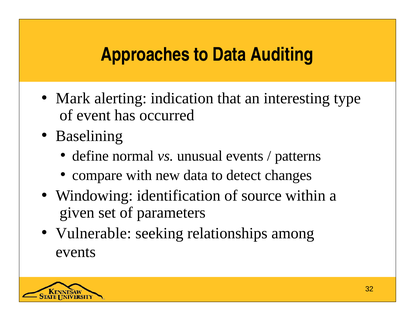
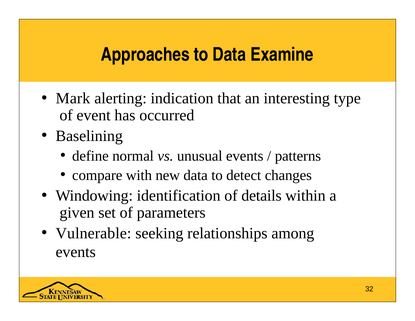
Auditing: Auditing -> Examine (282, 55)
source: source -> details (262, 195)
